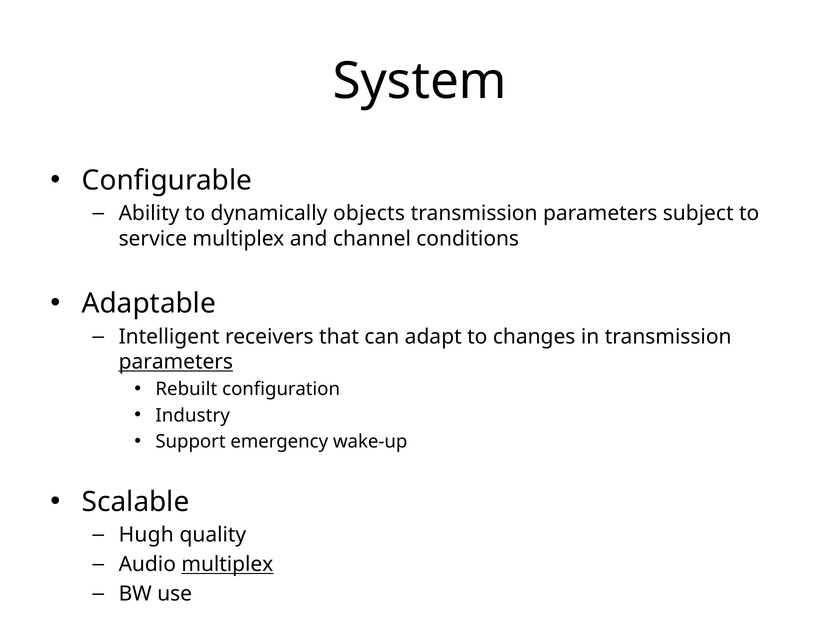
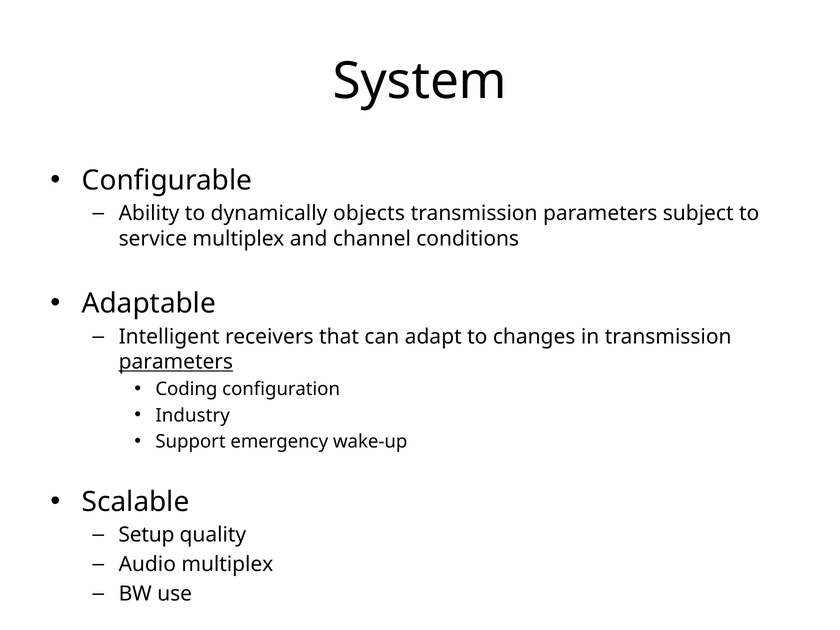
Rebuilt: Rebuilt -> Coding (186, 389)
Hugh: Hugh -> Setup (146, 535)
multiplex underline: present -> none (227, 564)
